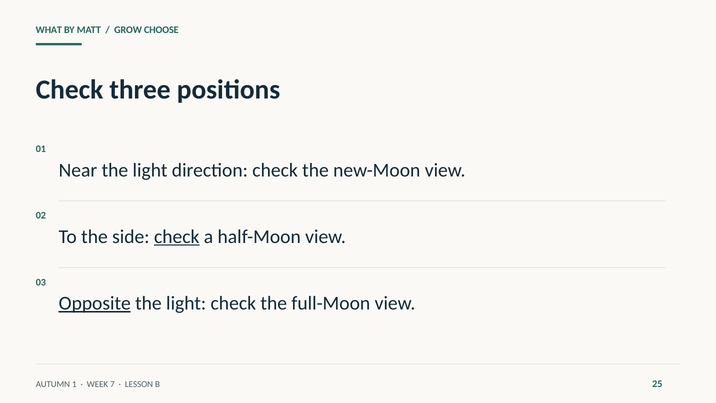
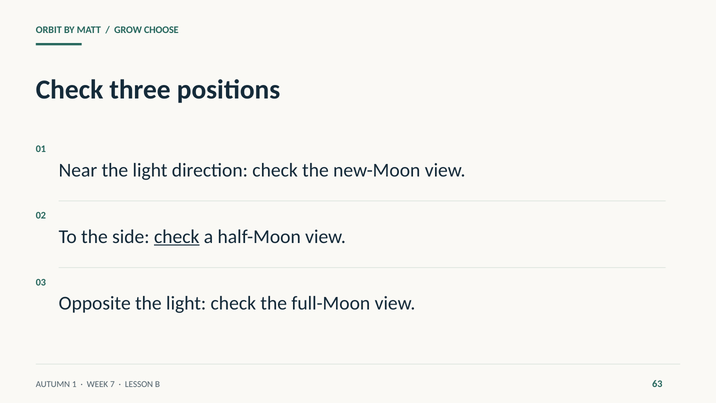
WHAT: WHAT -> ORBIT (49, 30)
Opposite underline: present -> none (95, 303)
25: 25 -> 63 (657, 384)
